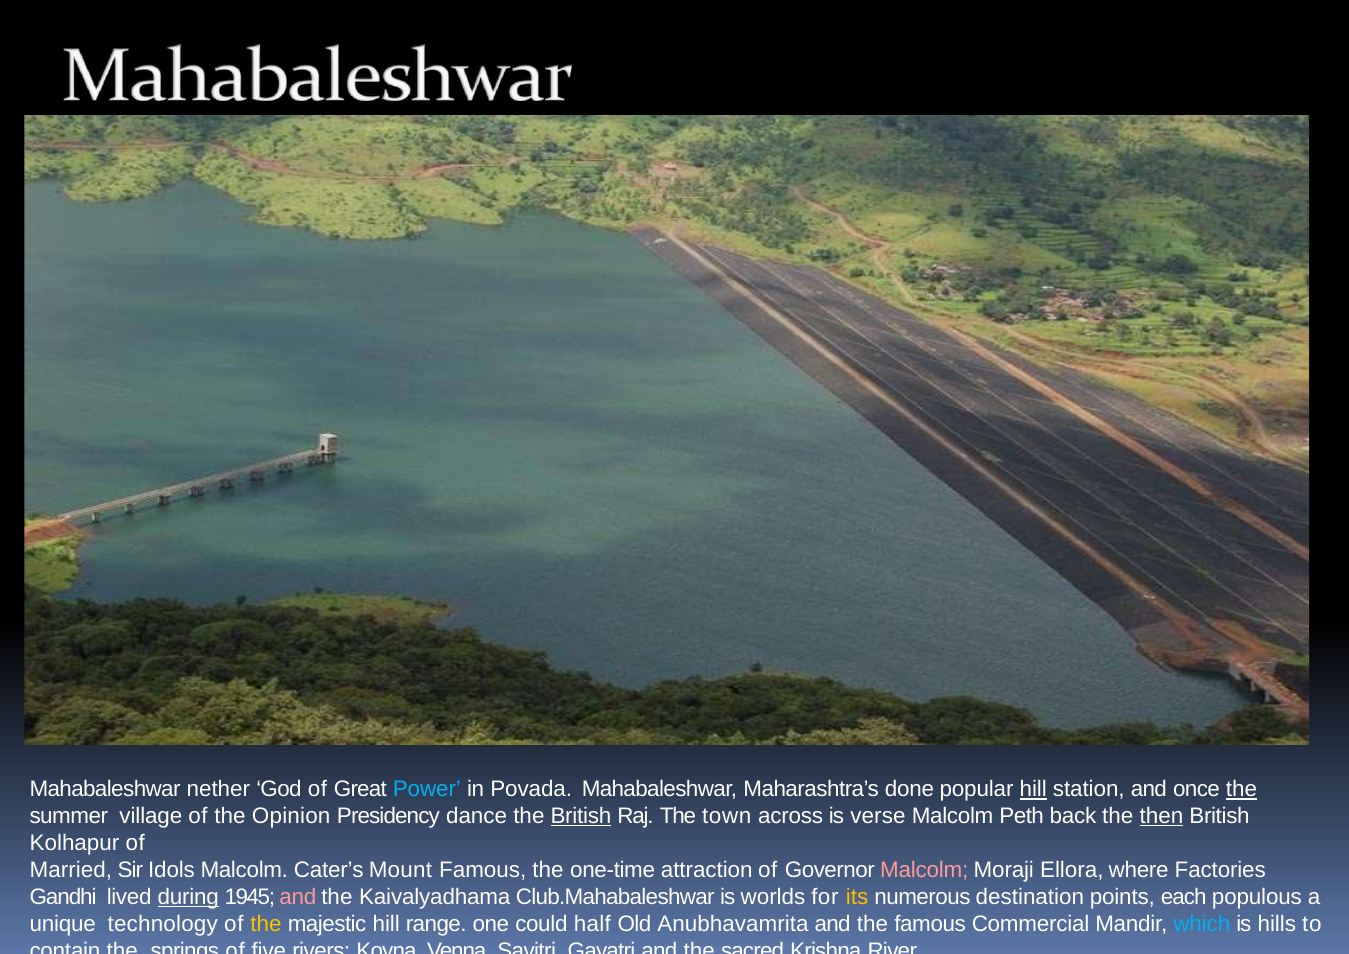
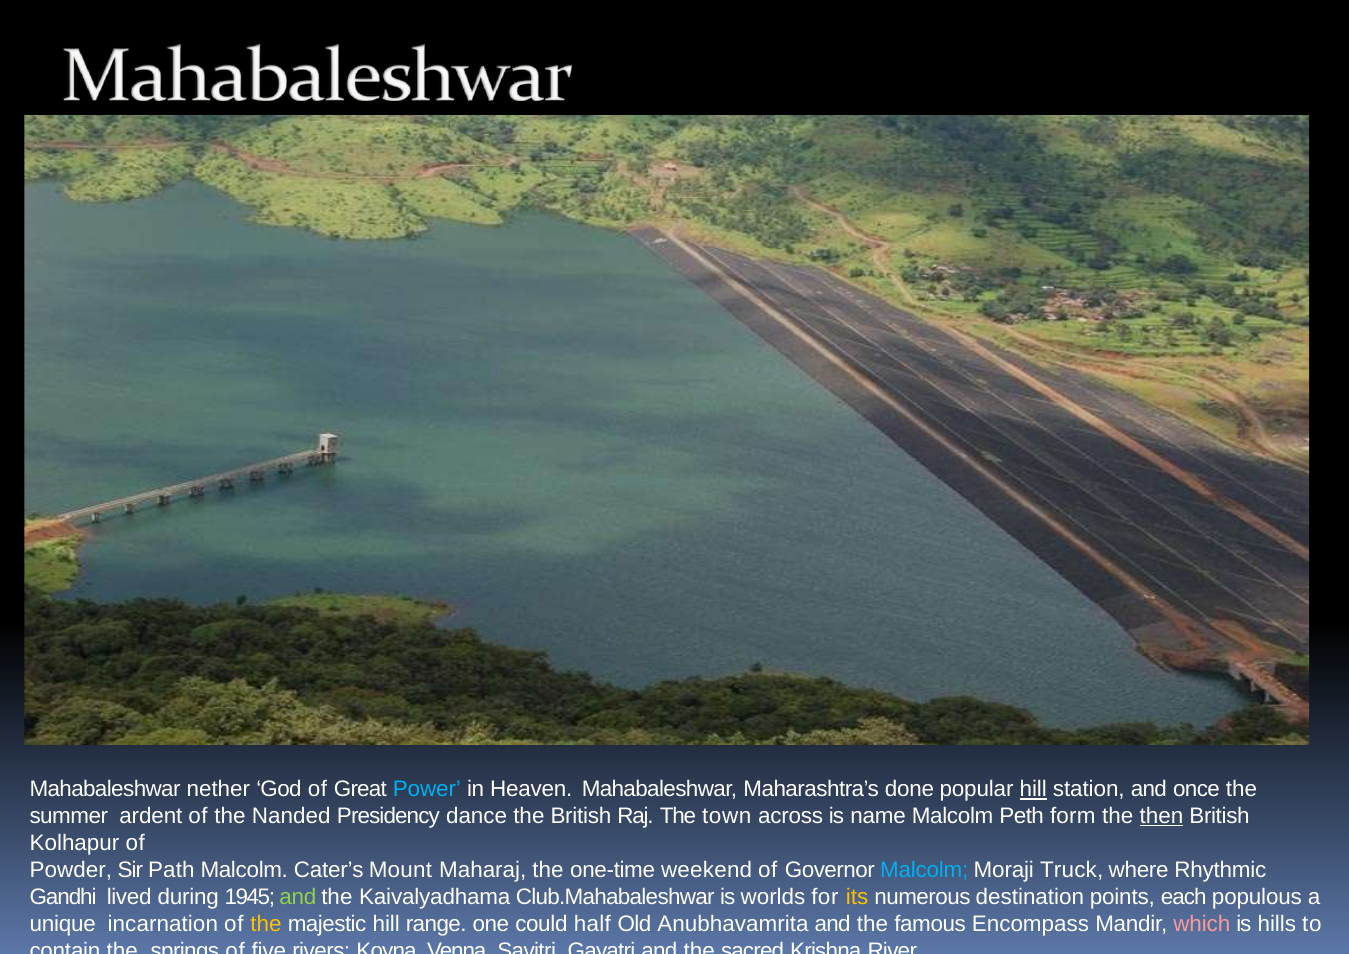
Povada: Povada -> Heaven (531, 789)
the underline: present -> none (1242, 789)
village: village -> ardent (151, 816)
Opinion: Opinion -> Nanded (291, 816)
British underline: present -> none (581, 816)
verse: verse -> name (878, 816)
back: back -> form (1073, 816)
Married: Married -> Powder (71, 870)
Idols: Idols -> Path (171, 870)
Mount Famous: Famous -> Maharaj (483, 870)
attraction: attraction -> weekend (707, 870)
Malcolm colour: pink -> light blue (924, 870)
Ellora: Ellora -> Truck (1072, 870)
Factories: Factories -> Rhythmic (1220, 870)
during underline: present -> none (188, 897)
and colour: pink -> light green (298, 897)
technology: technology -> incarnation (163, 924)
Commercial: Commercial -> Encompass (1030, 924)
which colour: light blue -> pink (1202, 924)
